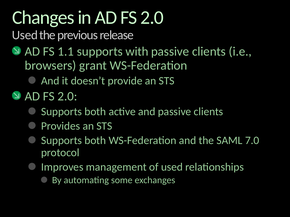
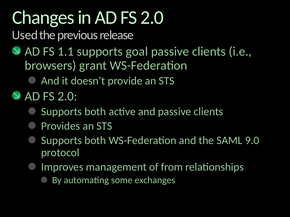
with: with -> goal (137, 52)
7.0: 7.0 -> 9.0 (252, 141)
of used: used -> from (172, 167)
